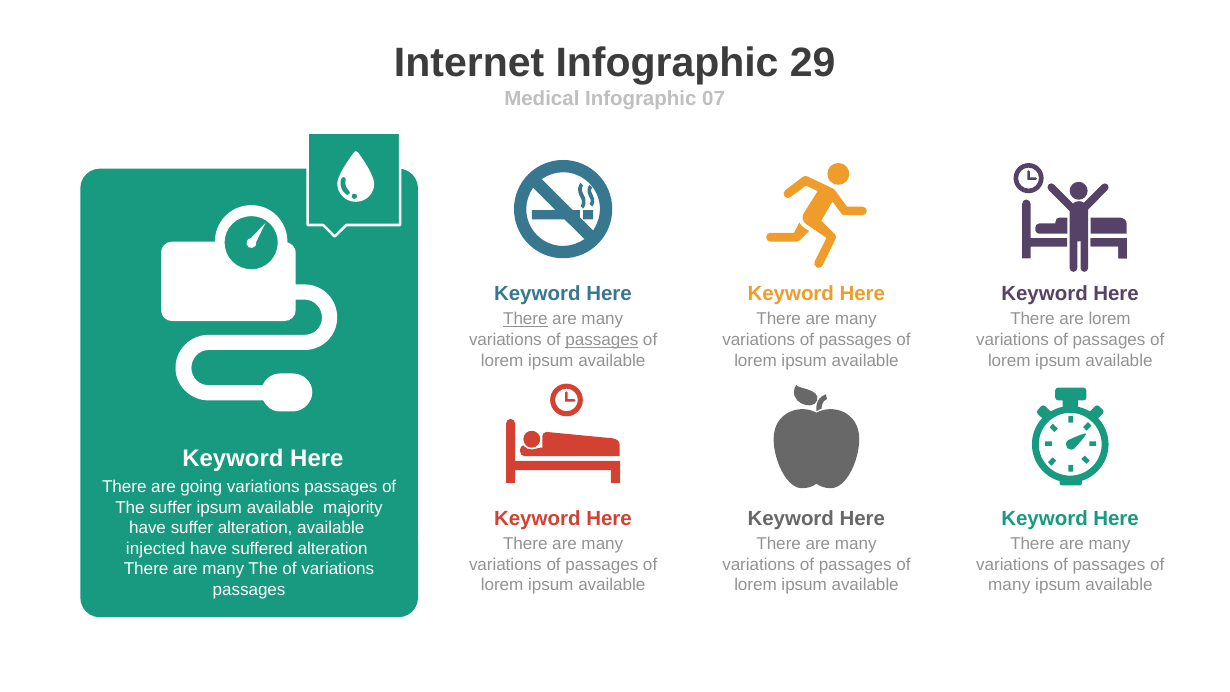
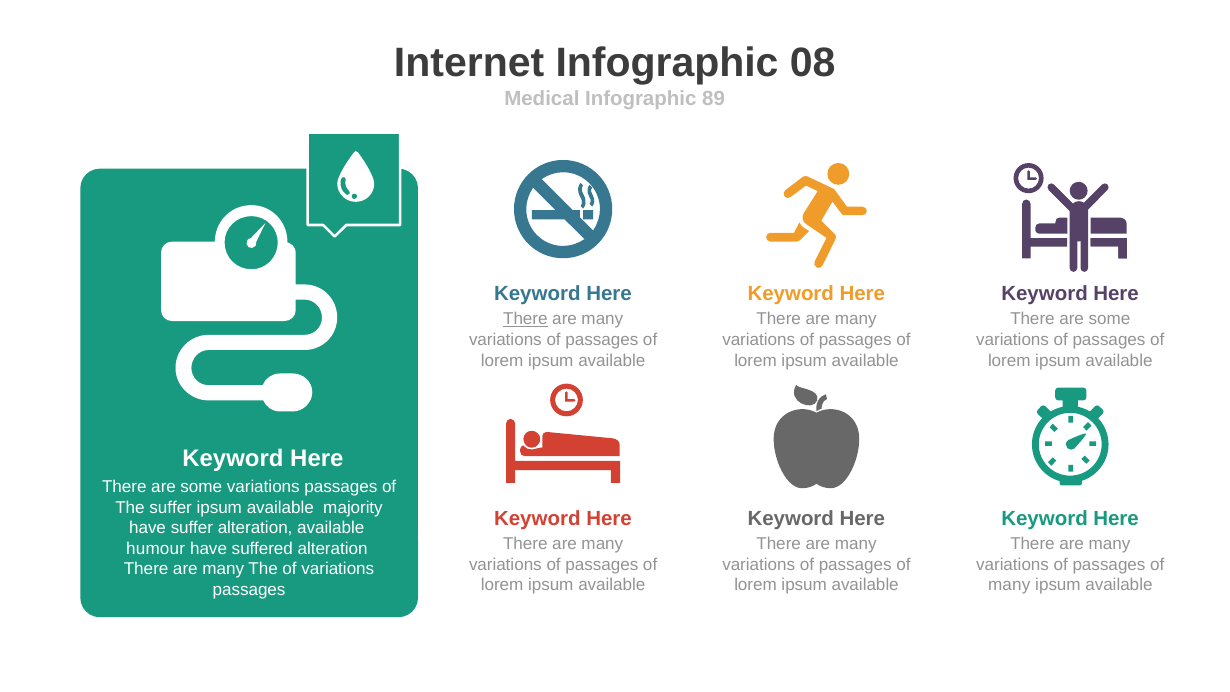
29: 29 -> 08 (813, 63)
07: 07 -> 89 (713, 98)
lorem: lorem -> some (1109, 319)
passages underline: present -> none (602, 340)
going: going -> some (201, 487)
injected: injected -> humour (156, 549)
